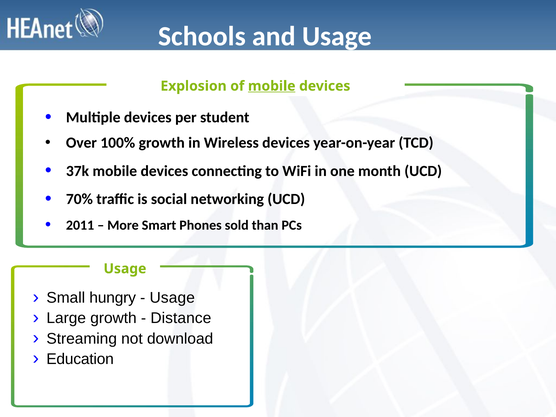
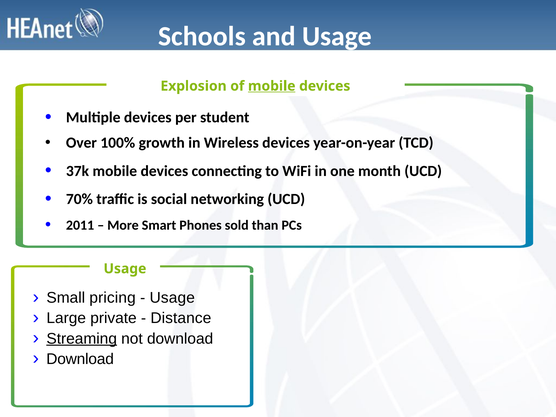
hungry: hungry -> pricing (113, 298)
Large growth: growth -> private (113, 318)
Streaming underline: none -> present (82, 339)
Education: Education -> Download (80, 359)
